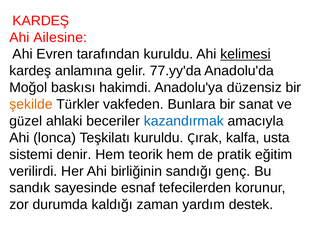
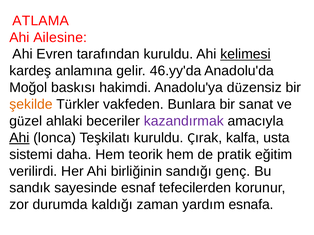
KARDEŞ: KARDEŞ -> ATLAMA (41, 21)
77.yy'da: 77.yy'da -> 46.yy'da (176, 71)
kazandırmak colour: blue -> purple (184, 121)
Ahi underline: none -> present (19, 138)
denir: denir -> daha (74, 155)
destek: destek -> esnafa (251, 205)
